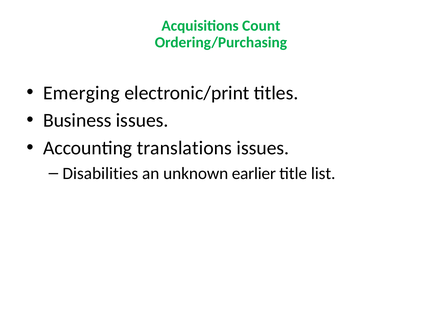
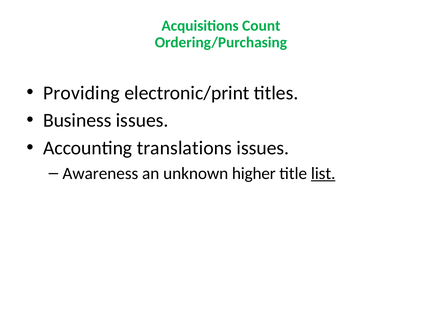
Emerging: Emerging -> Providing (81, 93)
Disabilities: Disabilities -> Awareness (100, 173)
earlier: earlier -> higher (254, 173)
list underline: none -> present (323, 173)
